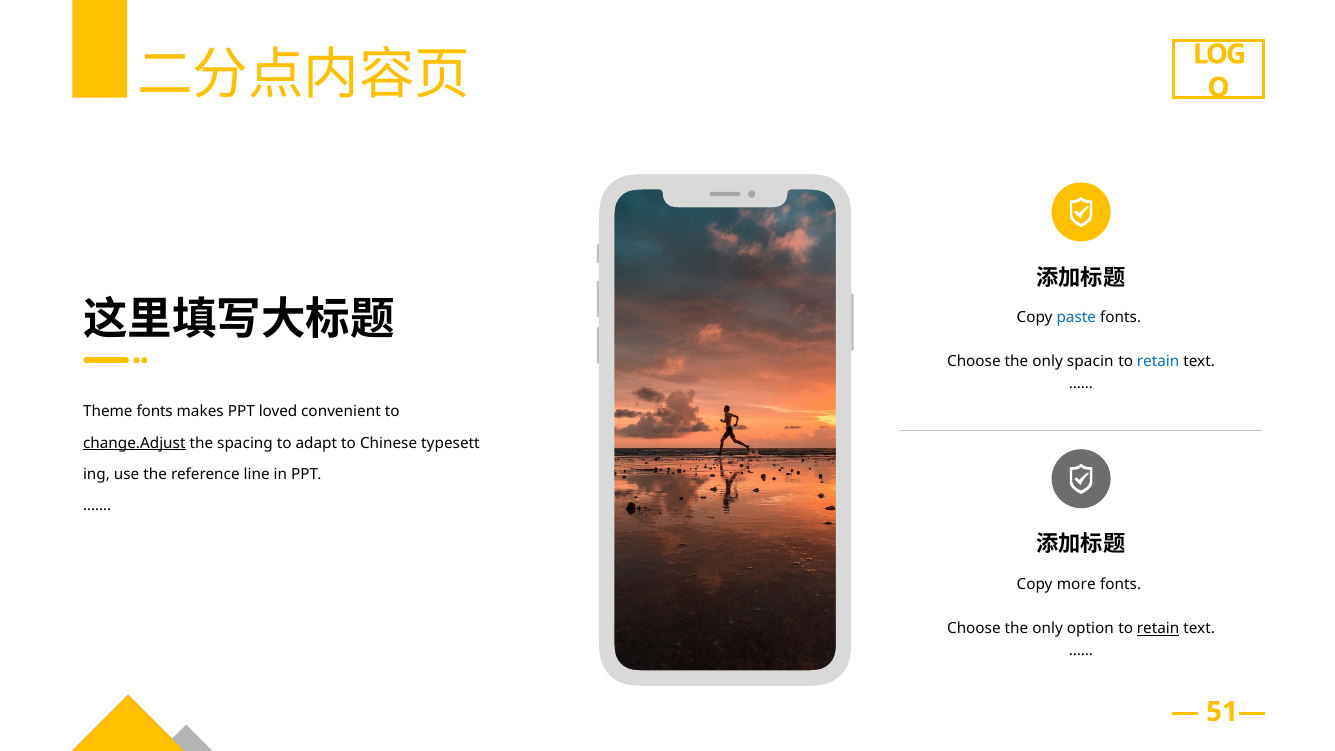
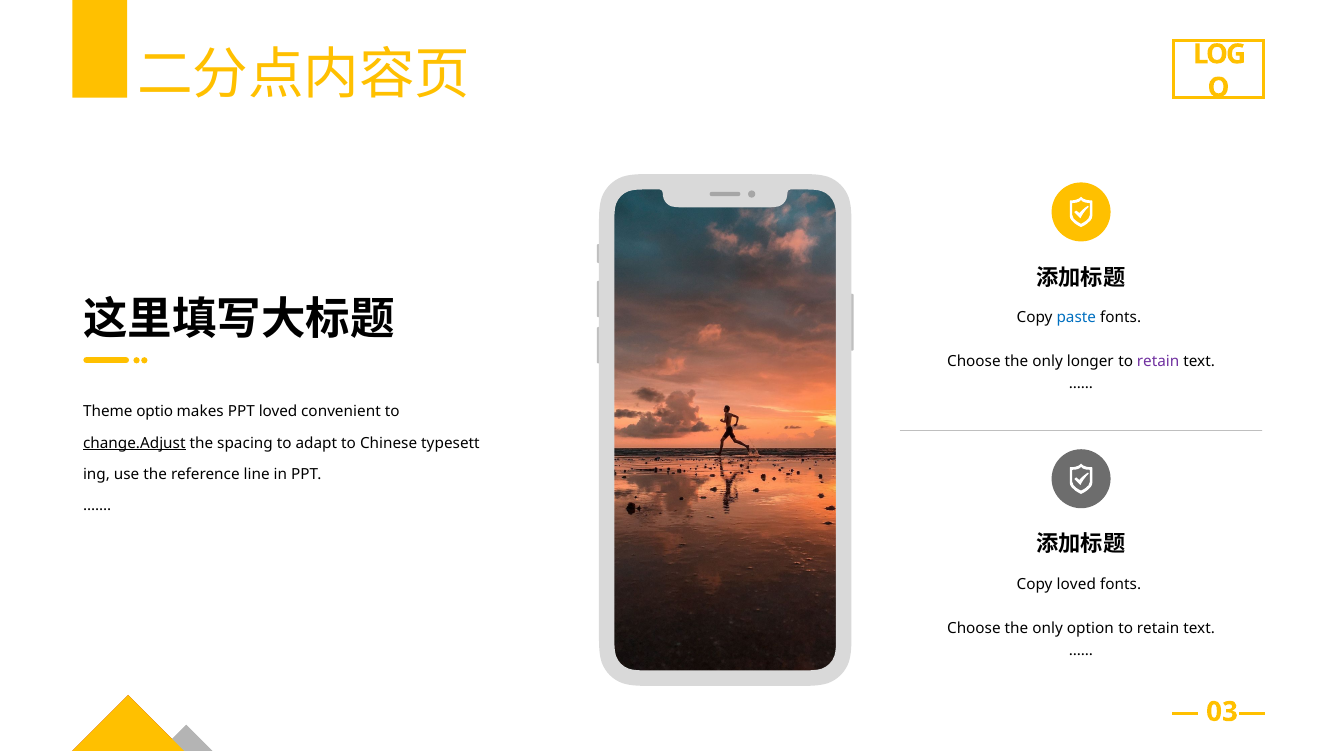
spacin: spacin -> longer (1090, 362)
retain colour: blue -> purple (1158, 362)
Theme fonts: fonts -> optio (155, 412)
Copy more: more -> loved (1076, 584)
retain underline: present -> none (1158, 628)
51—: 51— -> 03— (1236, 712)
